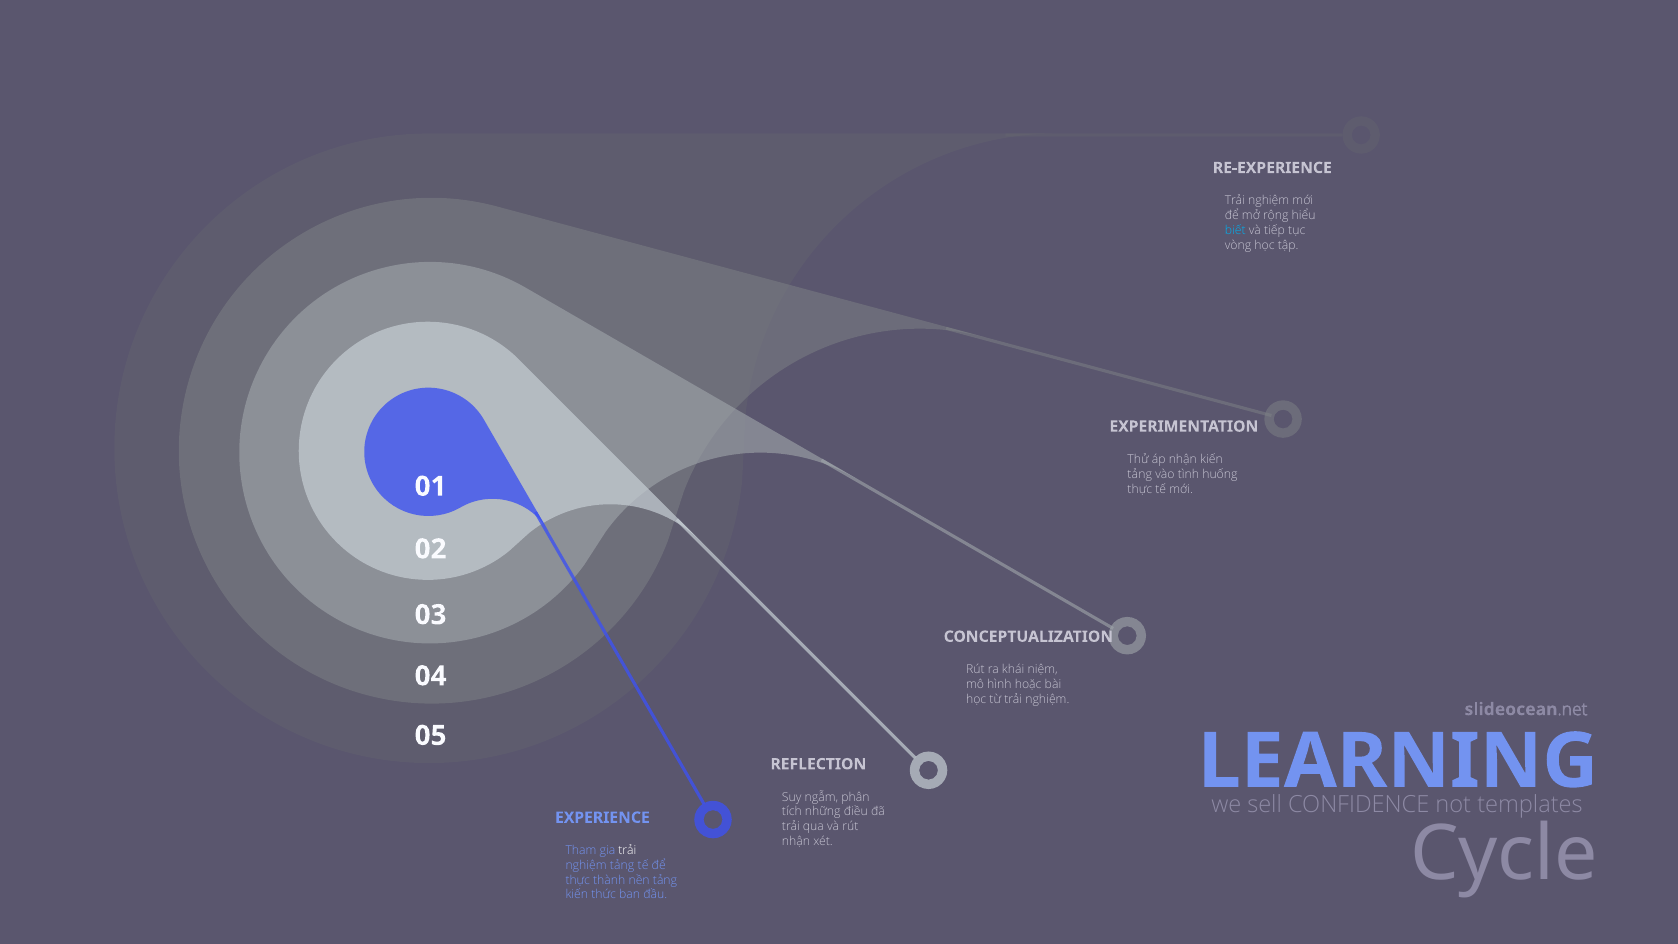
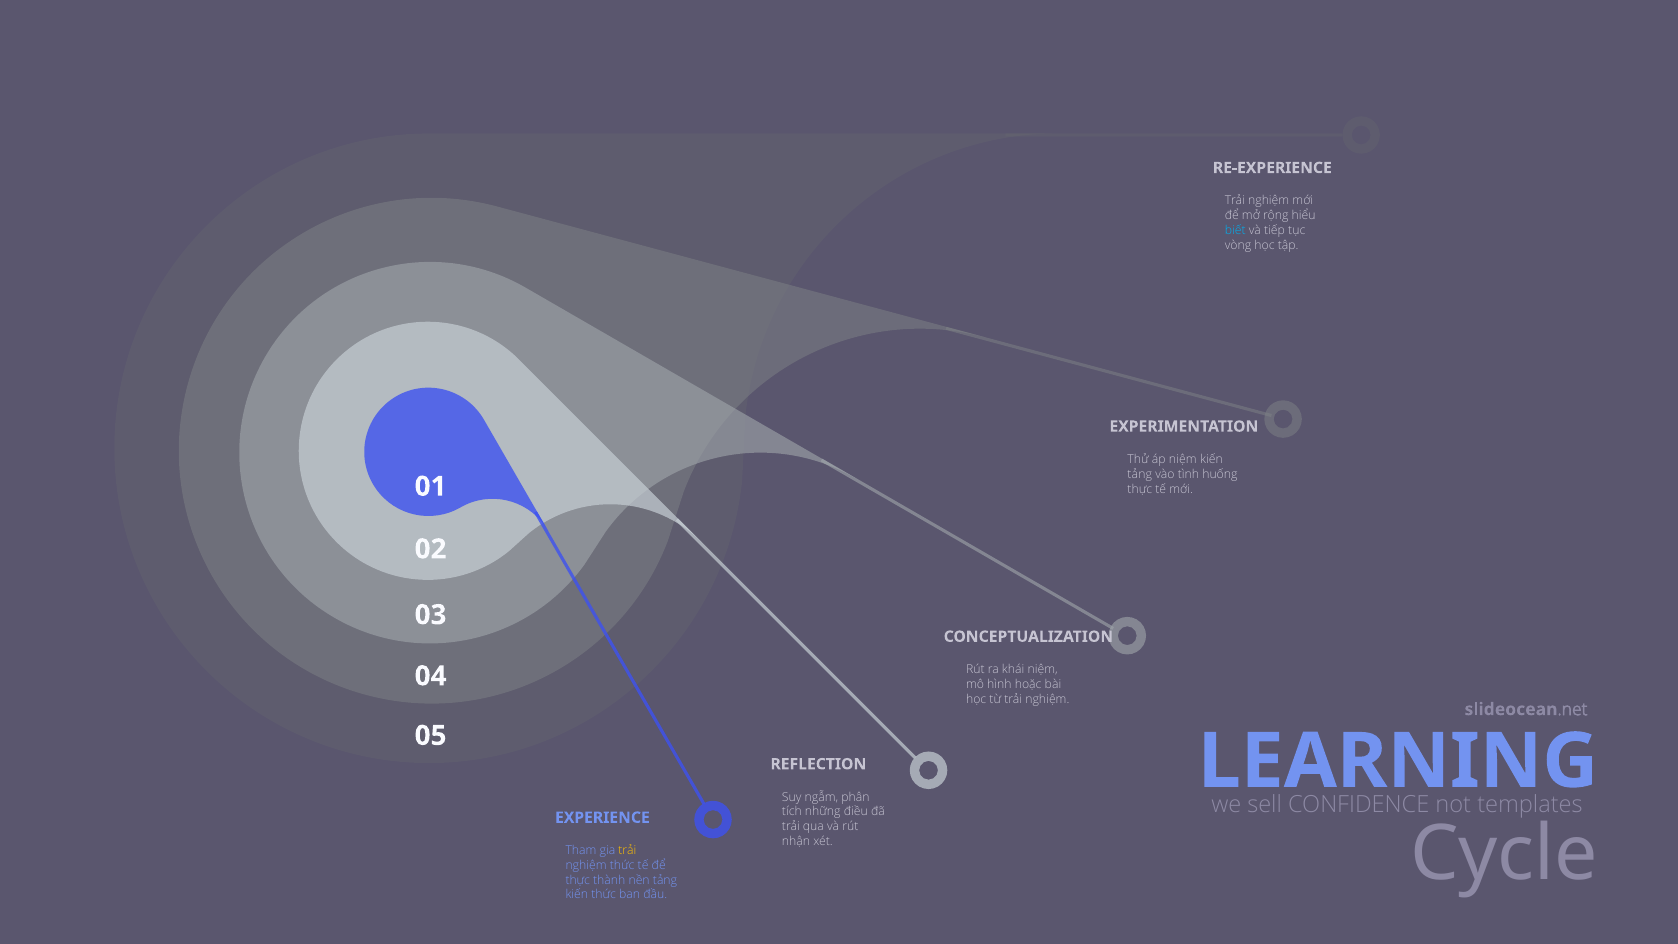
áp nhận: nhận -> niệm (1183, 460)
trải colour: white -> yellow (627, 851)
nghiệm tảng: tảng -> thức (622, 865)
